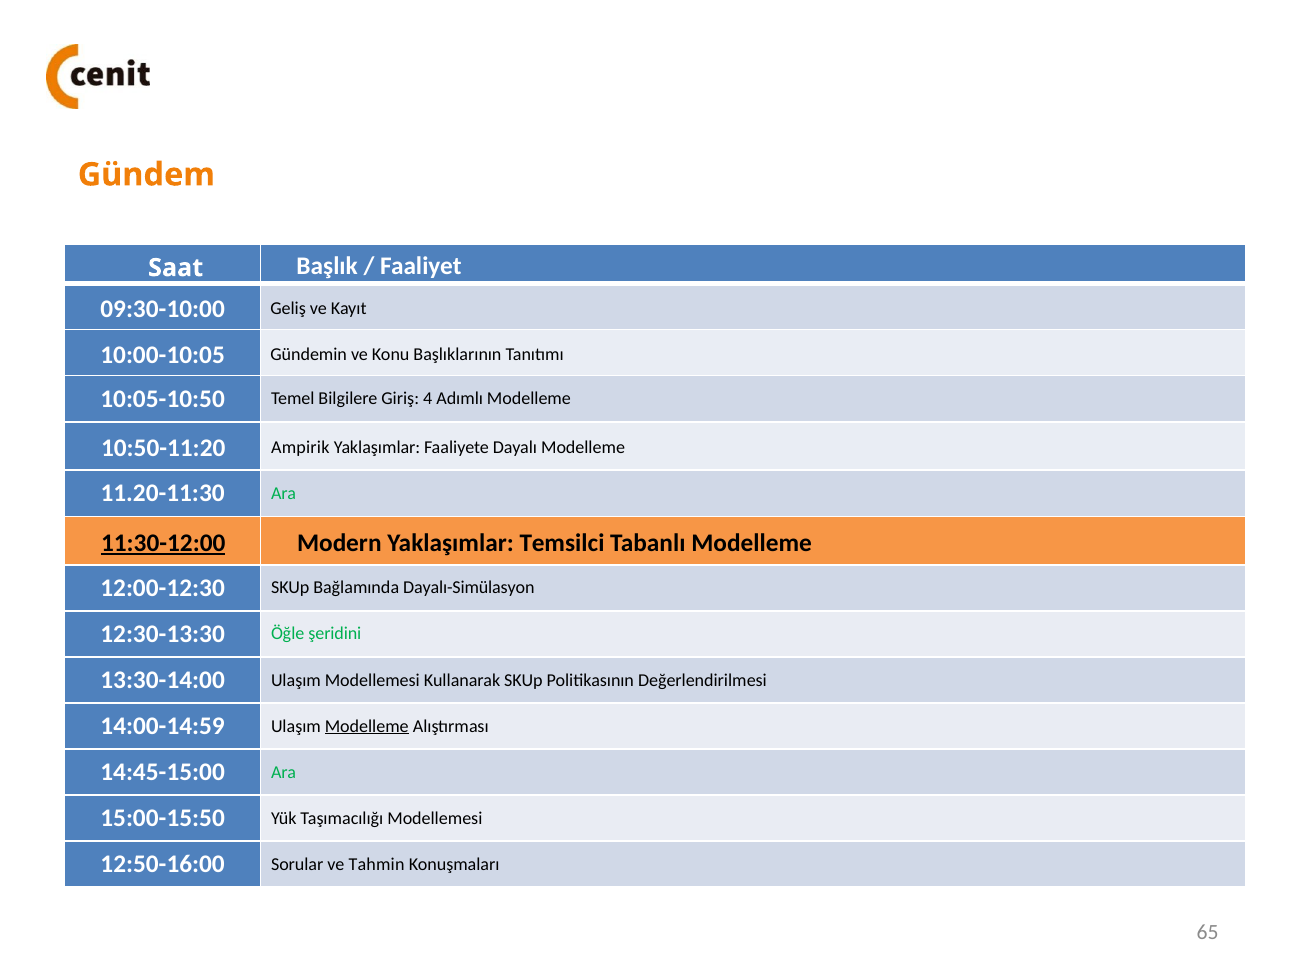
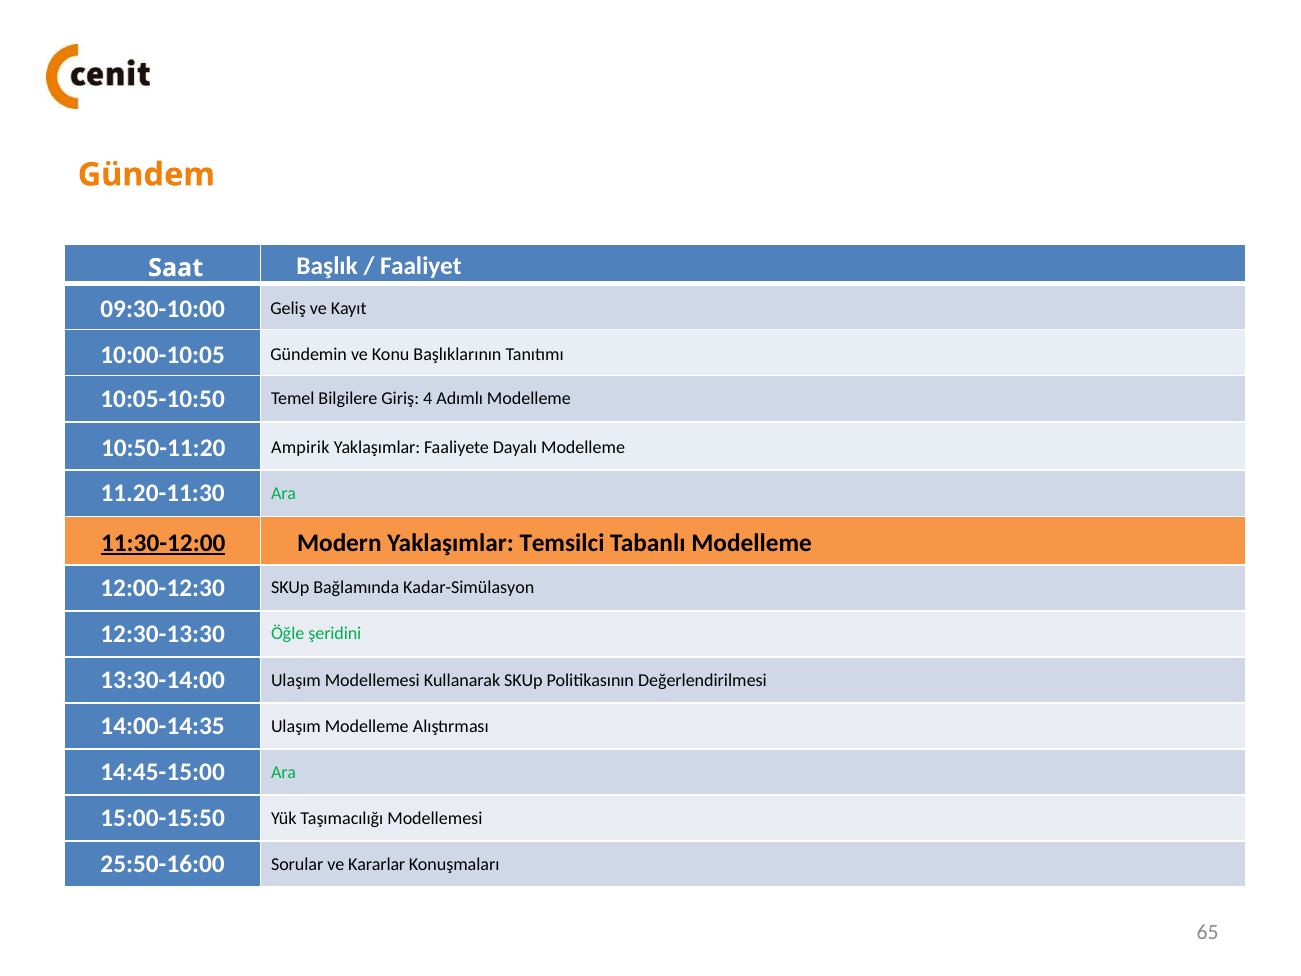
Dayalı-Simülasyon: Dayalı-Simülasyon -> Kadar-Simülasyon (469, 588)
14:00-14:59: 14:00-14:59 -> 14:00-14:35 (163, 726)
Modelleme underline: present -> none (367, 726)
12:50-16:00: 12:50-16:00 -> 25:50-16:00 (163, 864)
Tahmin: Tahmin -> Kararlar (377, 864)
